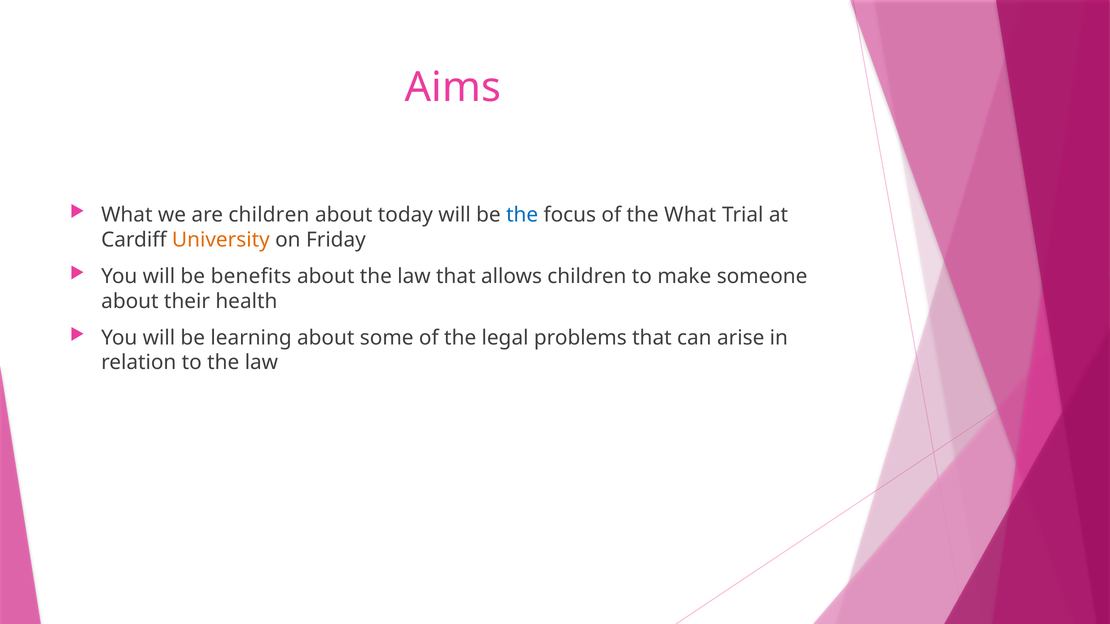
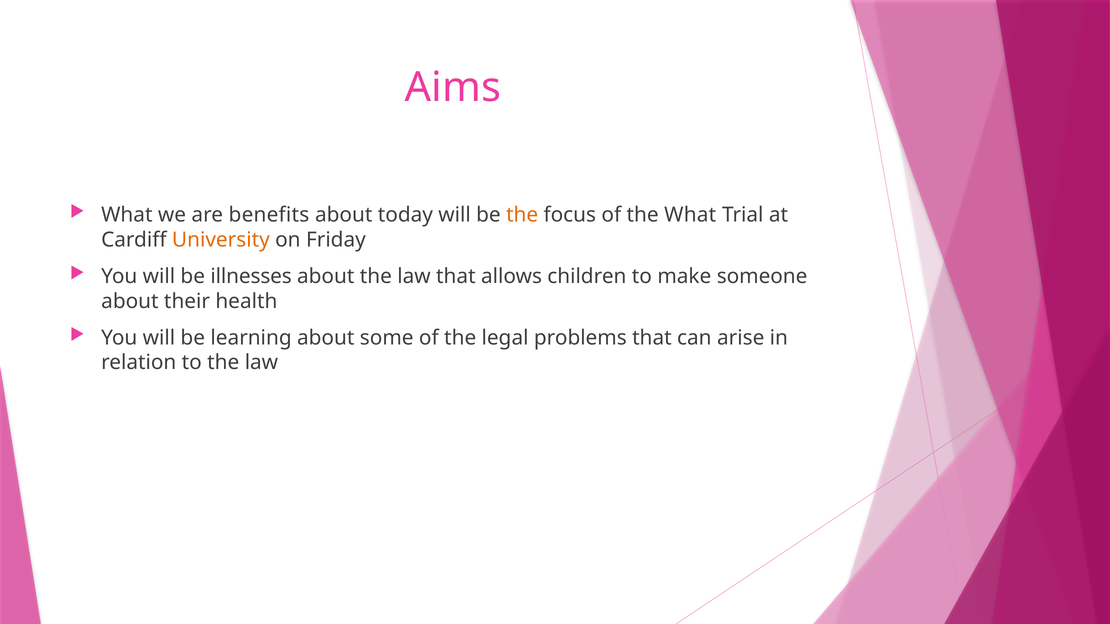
are children: children -> benefits (269, 215)
the colour: blue -> orange (522, 215)
benefits: benefits -> illnesses (251, 276)
